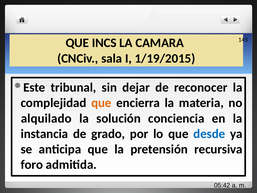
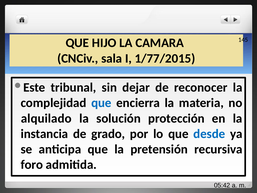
INCS: INCS -> HIJO (104, 43)
1/19/2015: 1/19/2015 -> 1/77/2015 (165, 58)
que colour: orange -> blue (101, 103)
conciencia: conciencia -> protección (176, 118)
